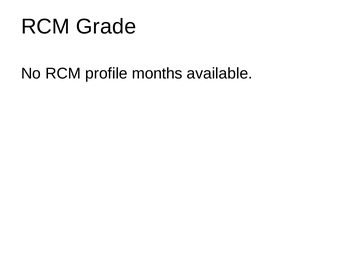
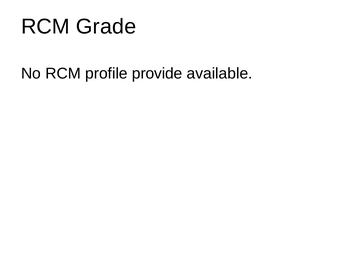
months: months -> provide (157, 74)
